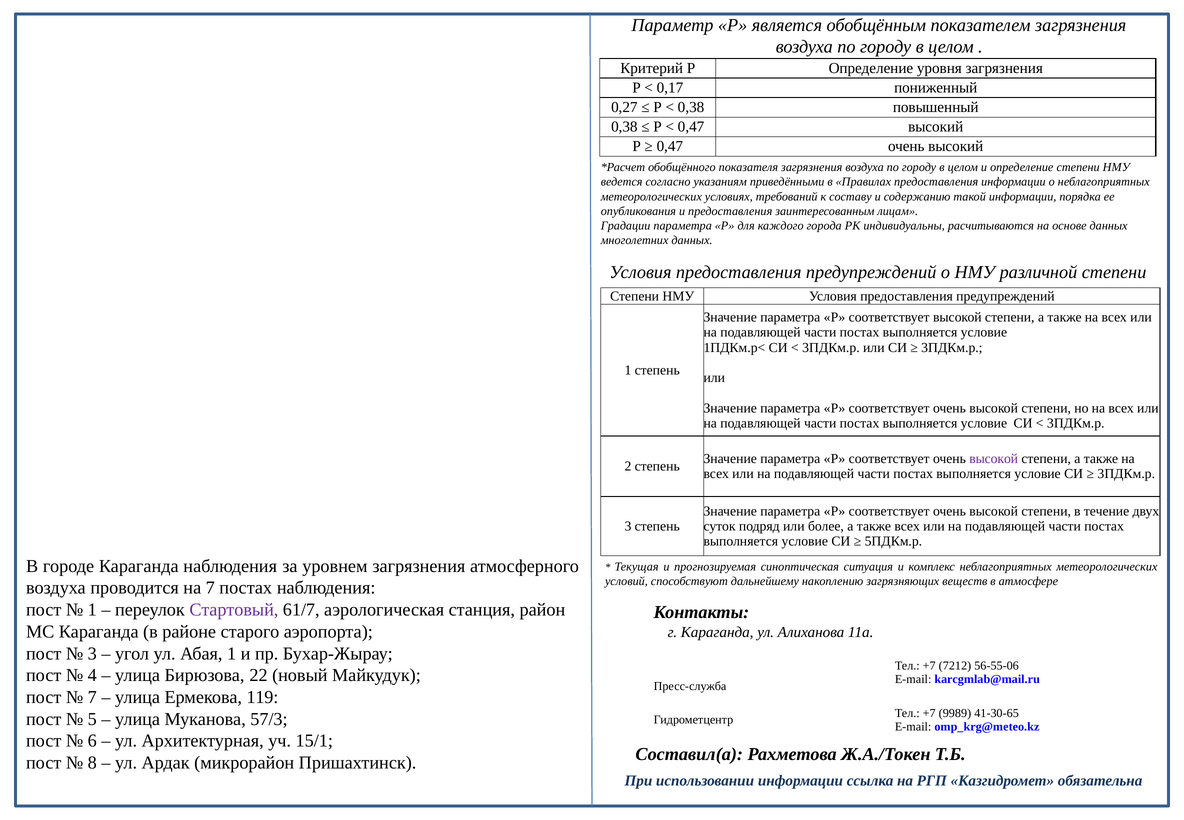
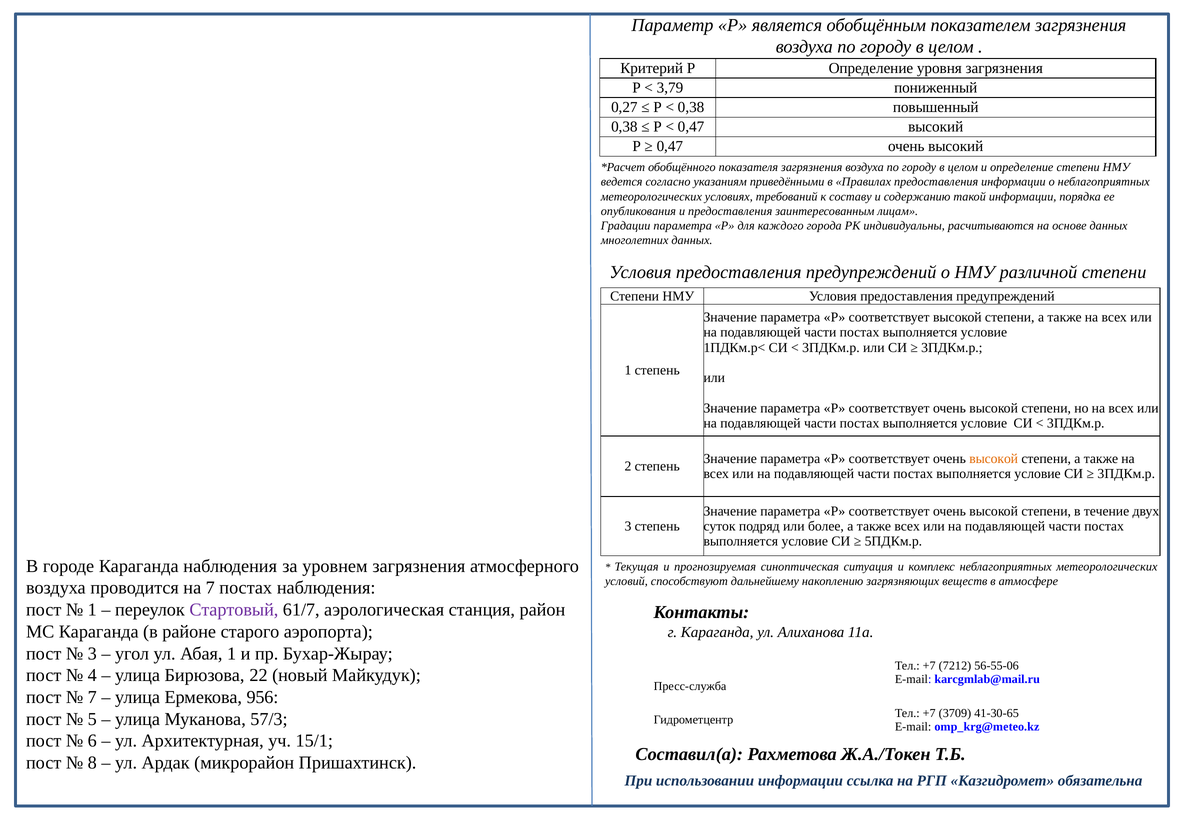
0,17: 0,17 -> 3,79 (670, 88)
высокой colour: purple -> orange (994, 459)
119: 119 -> 956 (262, 697)
9989: 9989 -> 3709 (955, 713)
